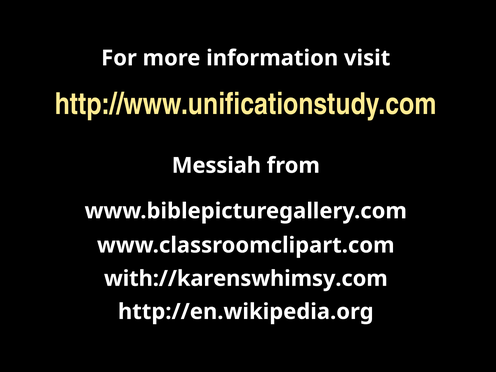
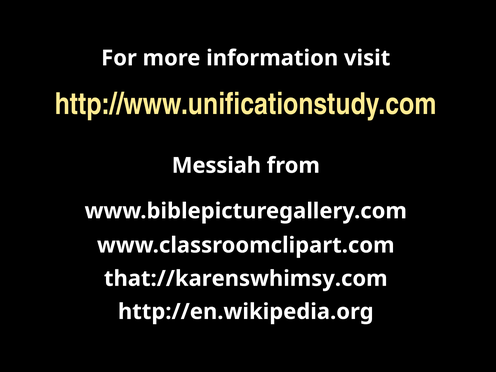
with://karenswhimsy.com: with://karenswhimsy.com -> that://karenswhimsy.com (246, 279)
